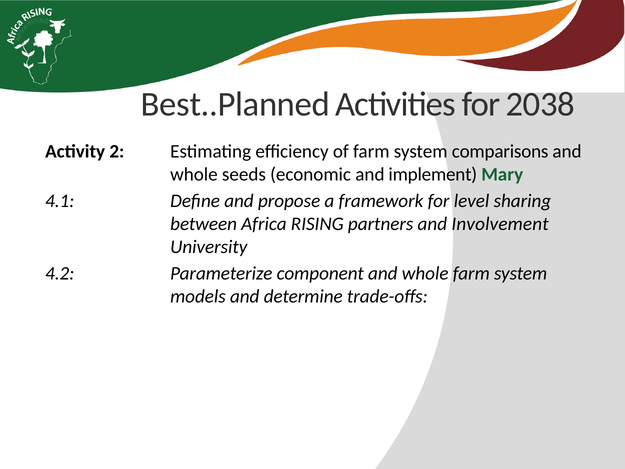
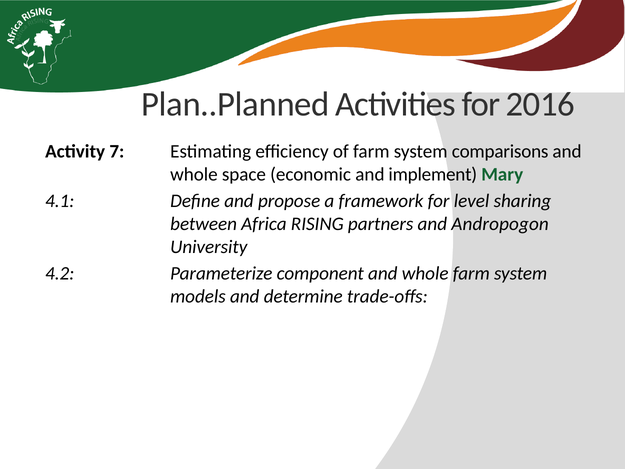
Best..Planned: Best..Planned -> Plan..Planned (235, 104)
2038: 2038 -> 2016 (540, 104)
2: 2 -> 7 (117, 151)
seeds: seeds -> space (244, 174)
Involvement: Involvement -> Andropogon (500, 224)
